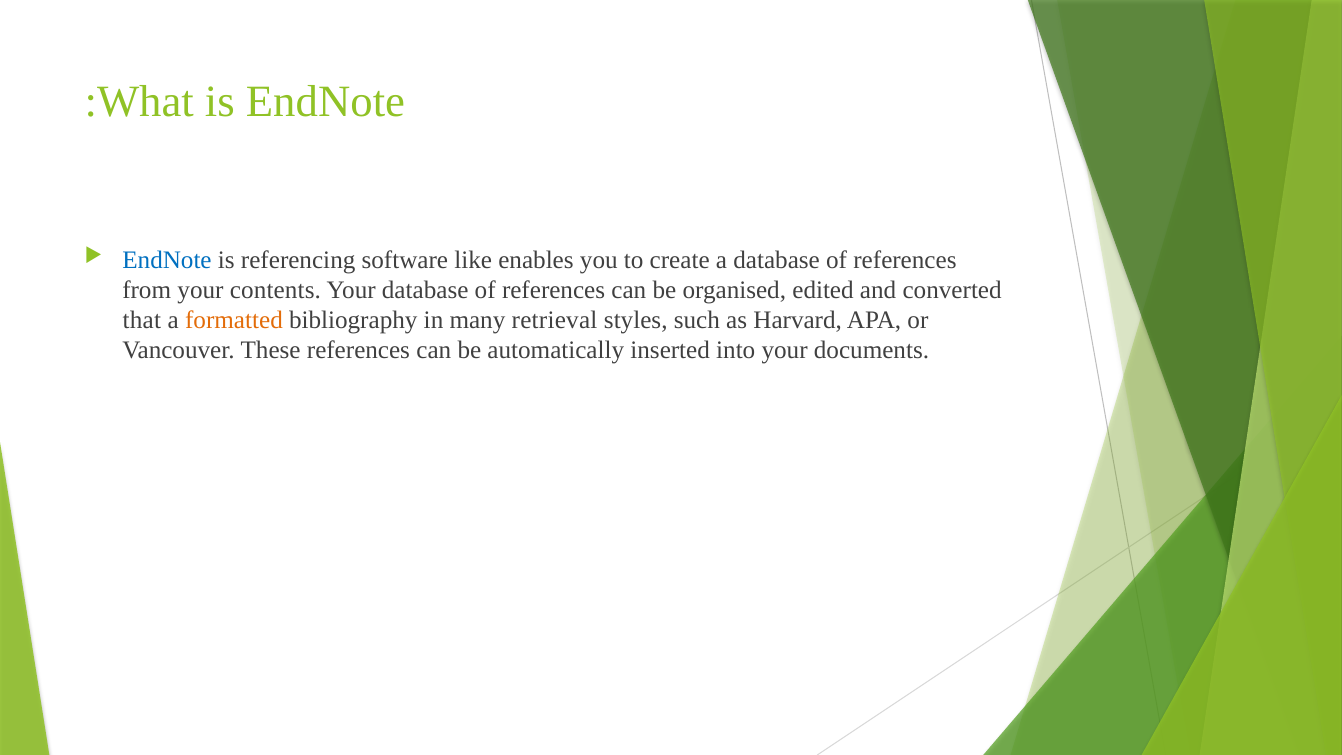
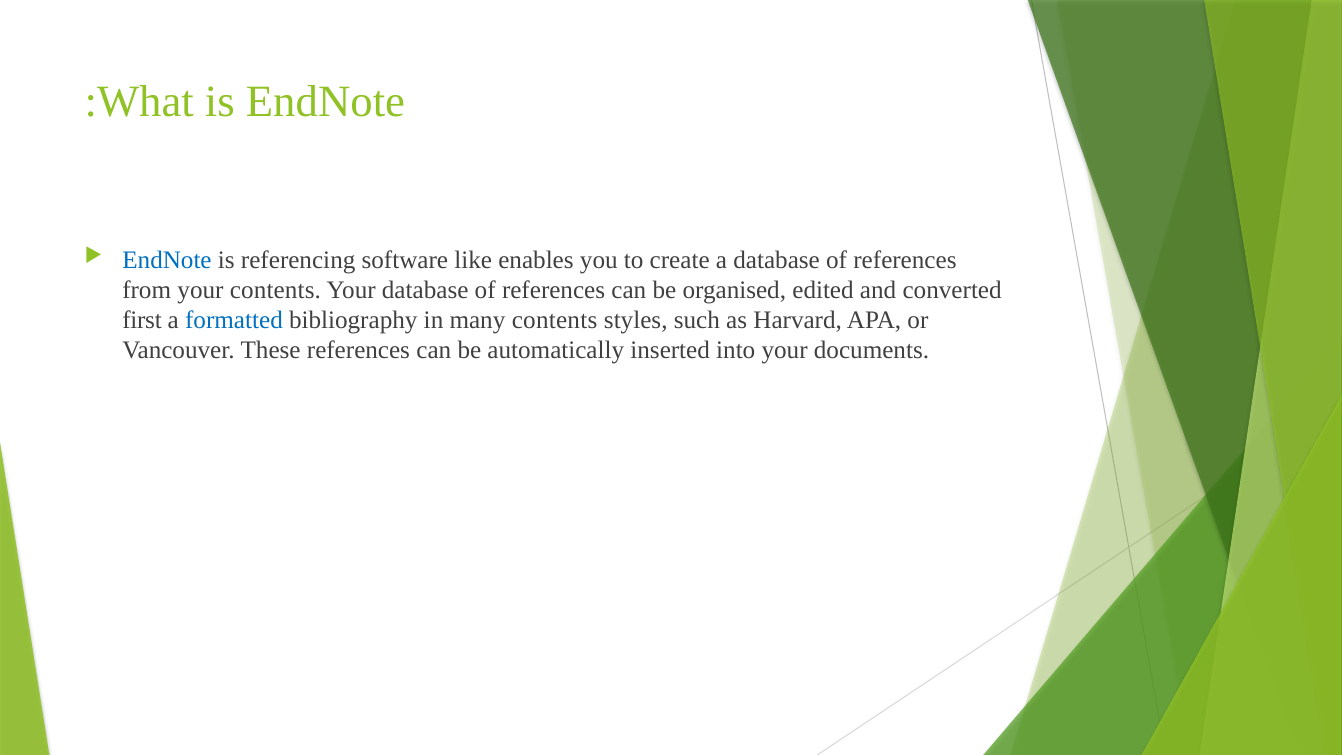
that: that -> first (142, 320)
formatted colour: orange -> blue (234, 320)
many retrieval: retrieval -> contents (555, 320)
